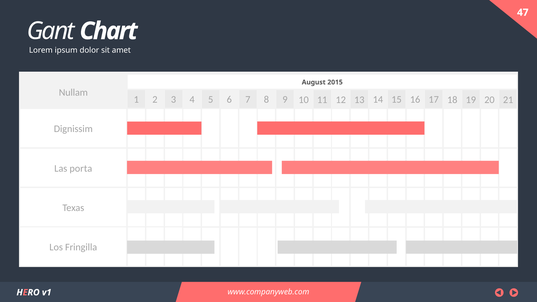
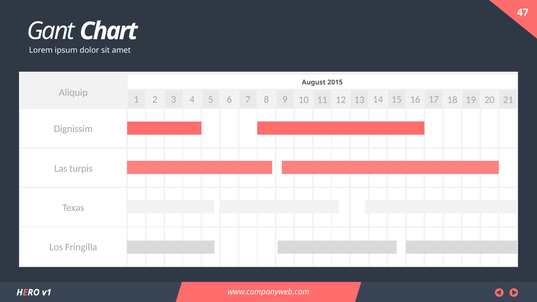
Nullam: Nullam -> Aliquip (73, 93)
porta: porta -> turpis (81, 168)
